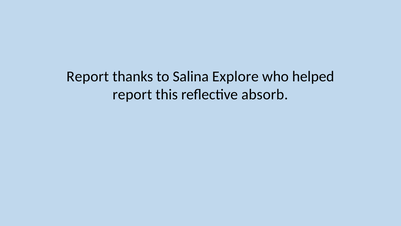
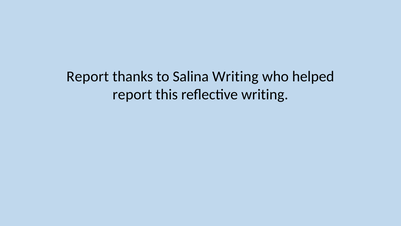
Salina Explore: Explore -> Writing (235, 76)
reflective absorb: absorb -> writing (265, 94)
